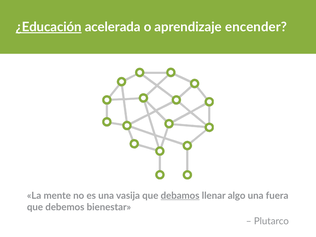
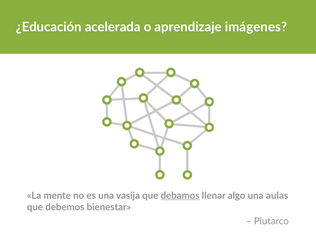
¿Educación underline: present -> none (49, 27)
encender: encender -> imágenes (256, 27)
fuera: fuera -> aulas (277, 196)
